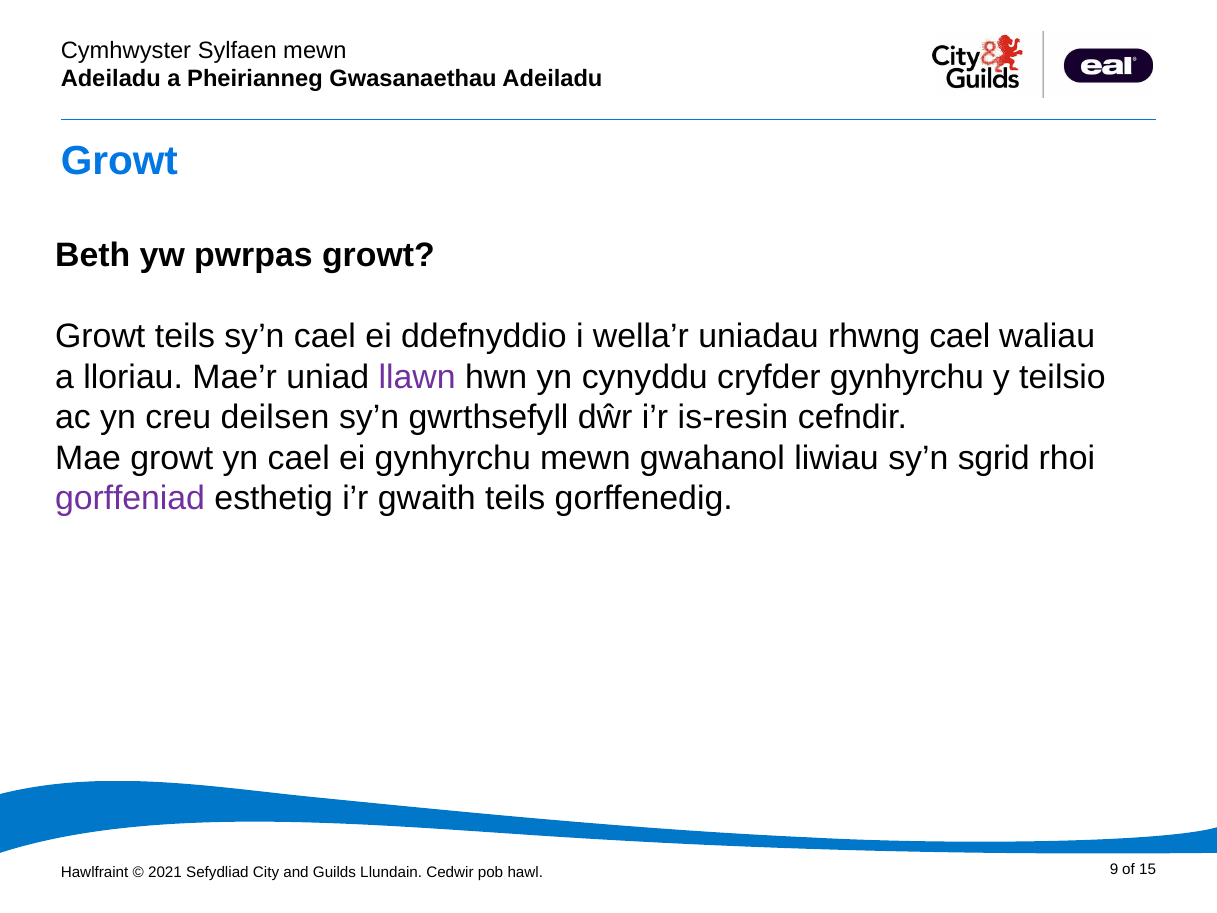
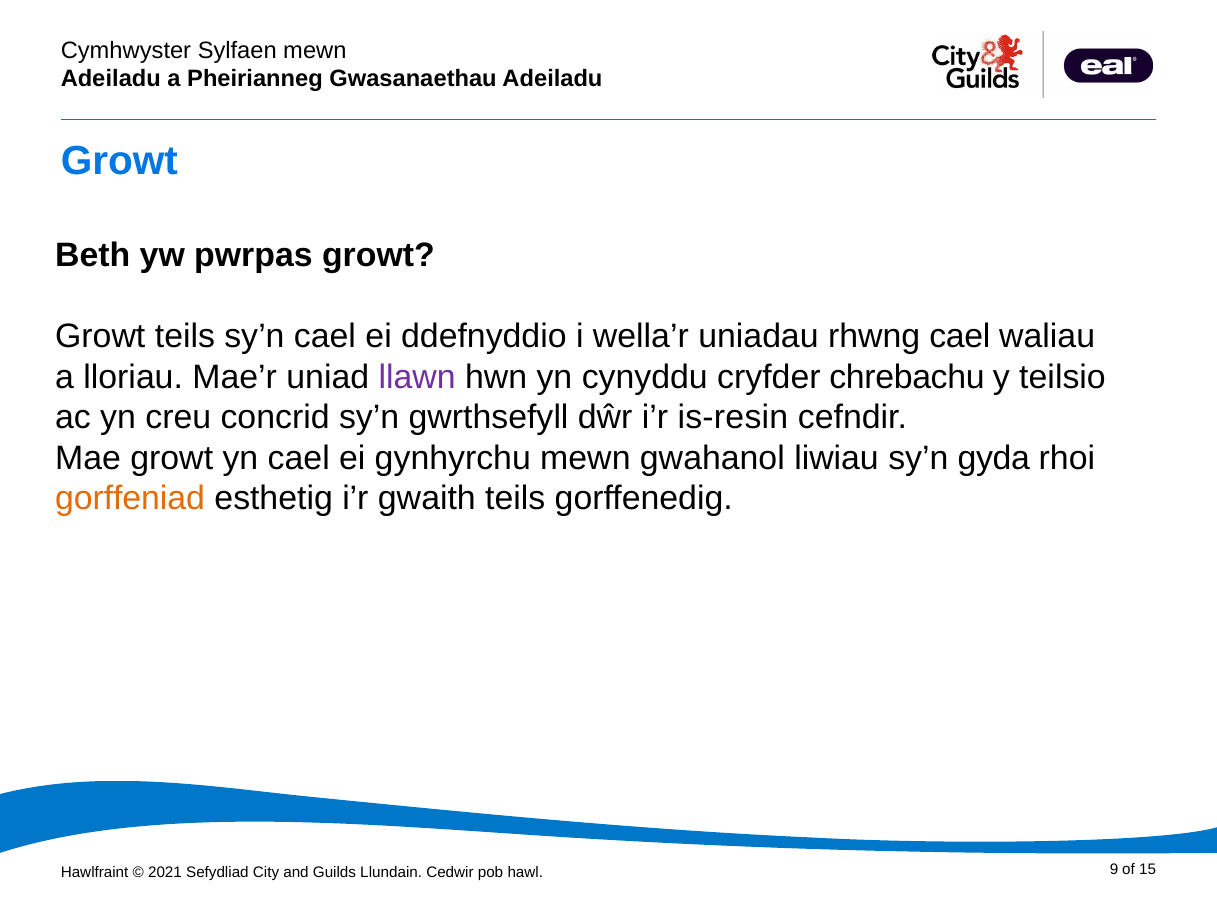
cryfder gynhyrchu: gynhyrchu -> chrebachu (907, 377)
deilsen: deilsen -> concrid (275, 417)
sgrid: sgrid -> gyda (994, 458)
gorffeniad colour: purple -> orange (130, 499)
